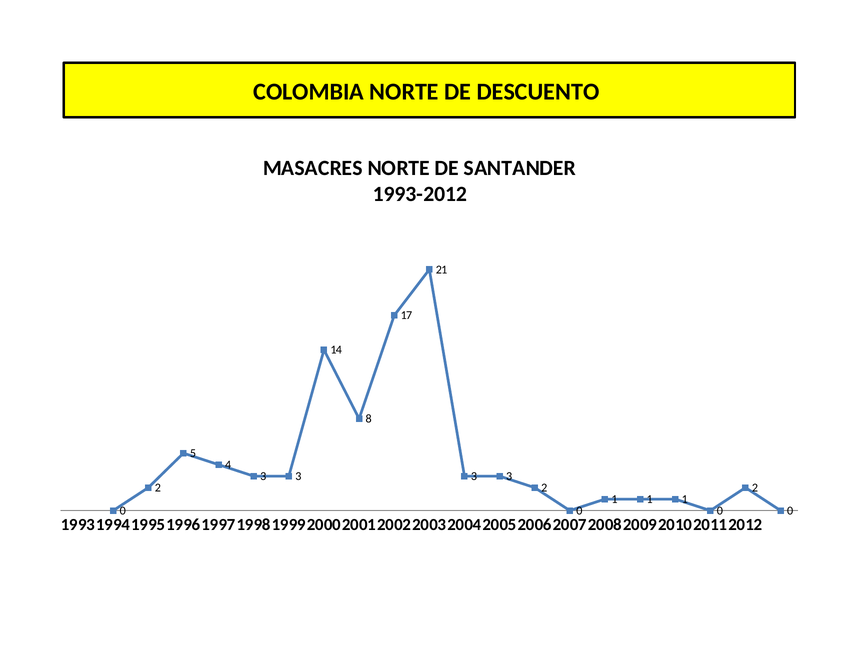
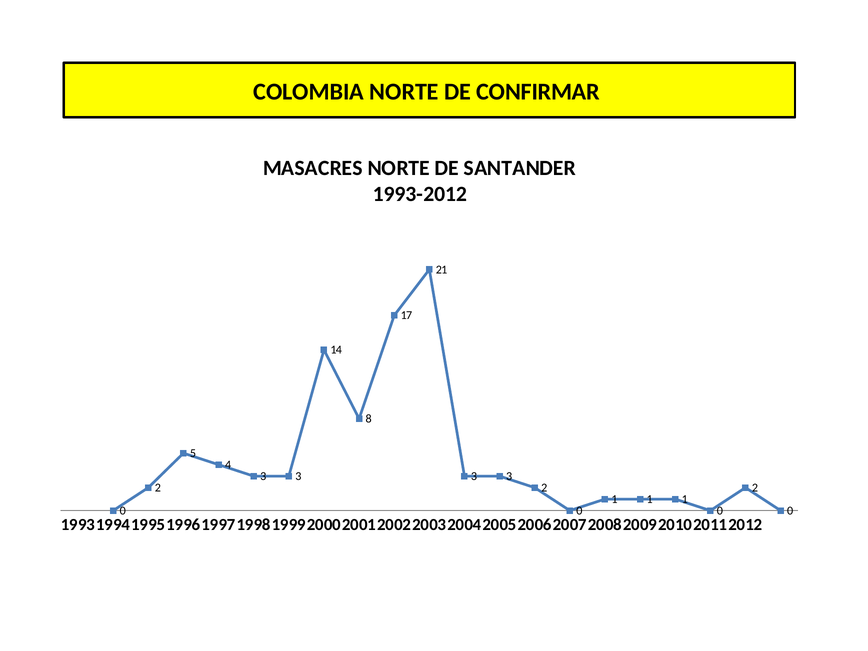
DESCUENTO: DESCUENTO -> CONFIRMAR (538, 92)
